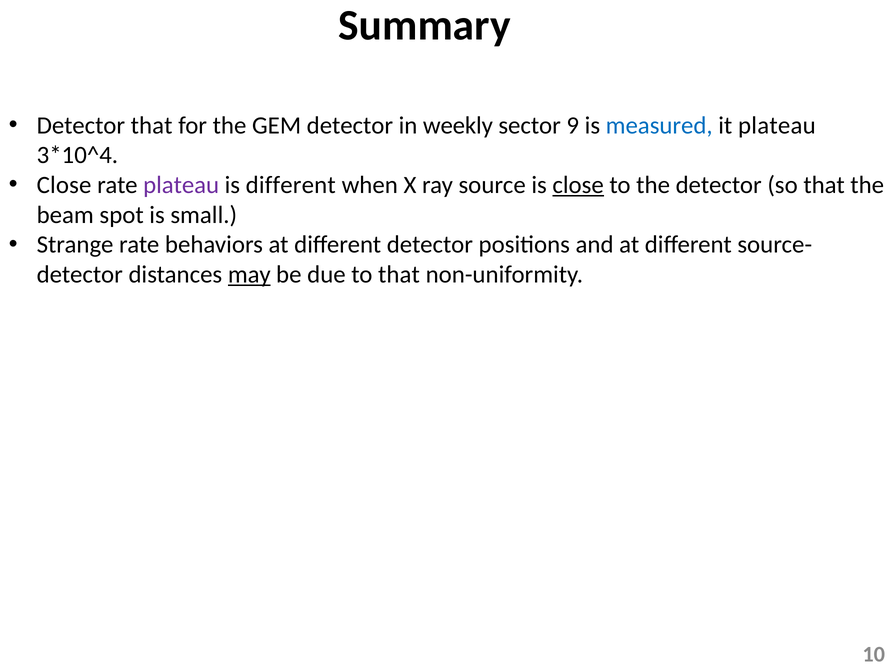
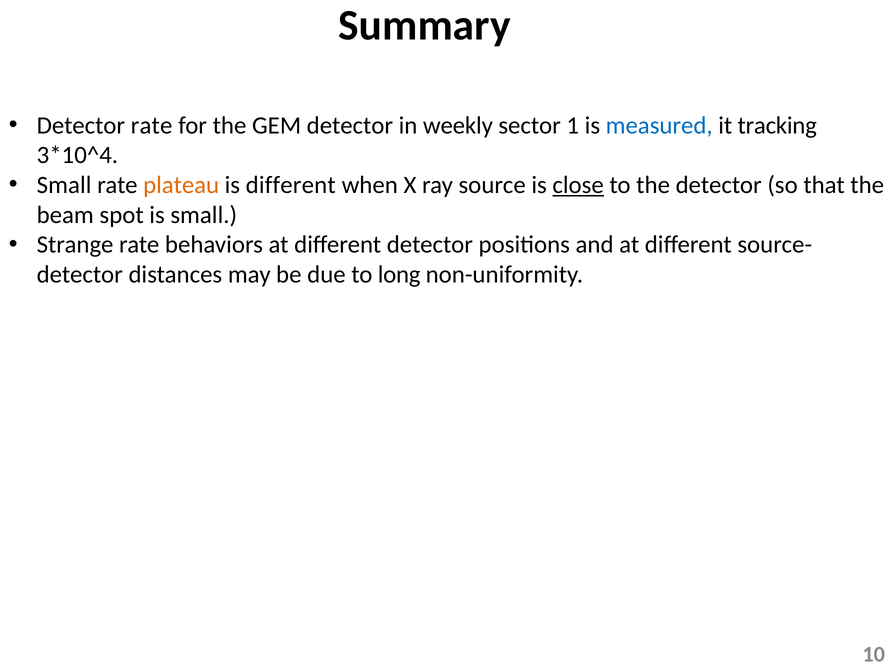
Detector that: that -> rate (152, 125)
9: 9 -> 1 (573, 125)
it plateau: plateau -> tracking (777, 125)
Close: Close -> Small (64, 185)
plateau colour: purple -> orange (181, 185)
may underline: present -> none (249, 274)
to that: that -> long (399, 274)
